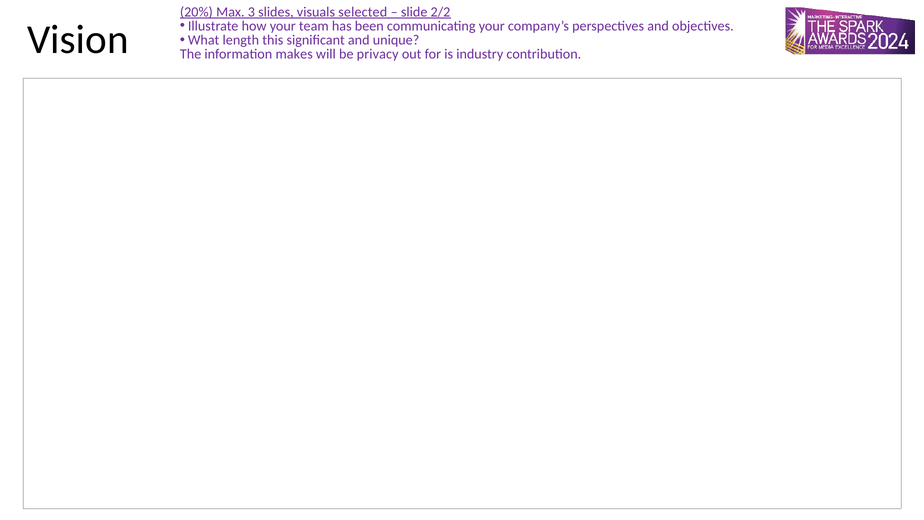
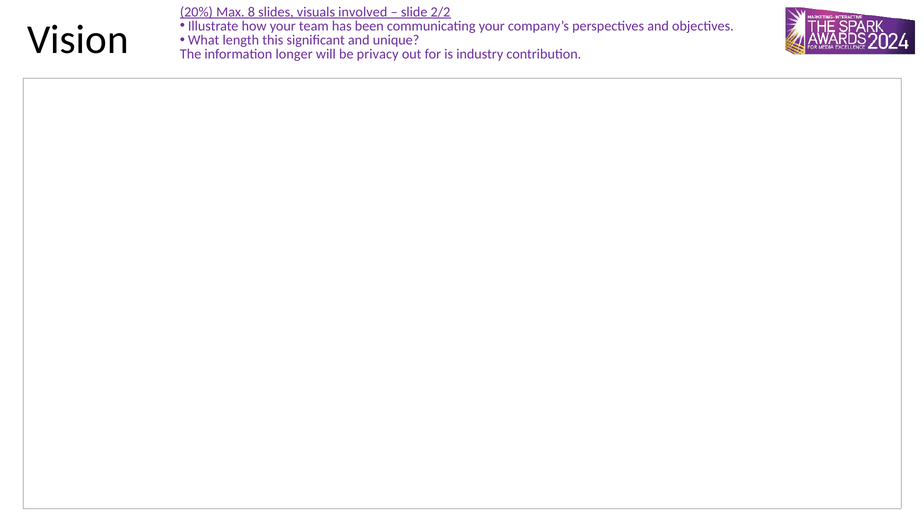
3: 3 -> 8 (251, 12)
selected: selected -> involved (363, 12)
makes: makes -> longer (294, 54)
